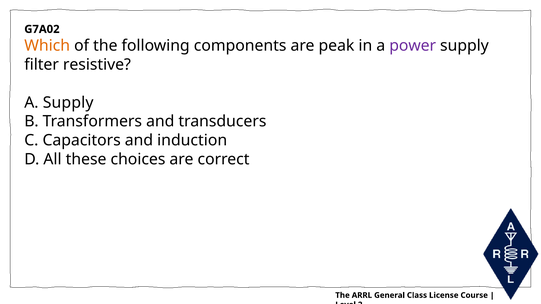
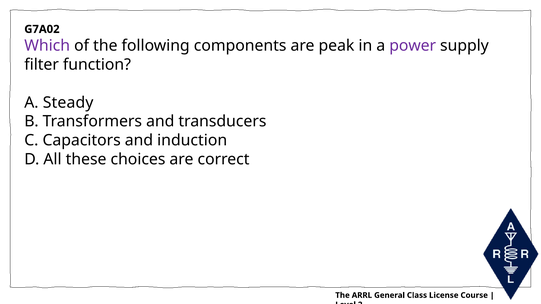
Which colour: orange -> purple (47, 46)
resistive: resistive -> function (97, 65)
A Supply: Supply -> Steady (68, 103)
